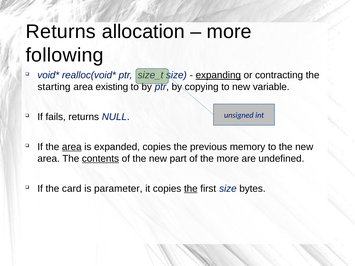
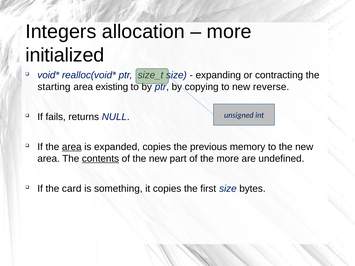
Returns: Returns -> Integers (61, 32)
following: following -> initialized (65, 55)
expanding underline: present -> none (218, 75)
variable: variable -> reverse (271, 87)
parameter: parameter -> something (118, 189)
the underline: present -> none (191, 189)
